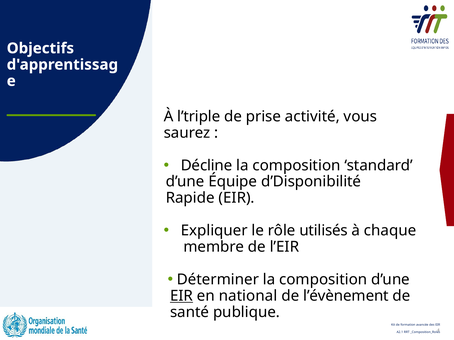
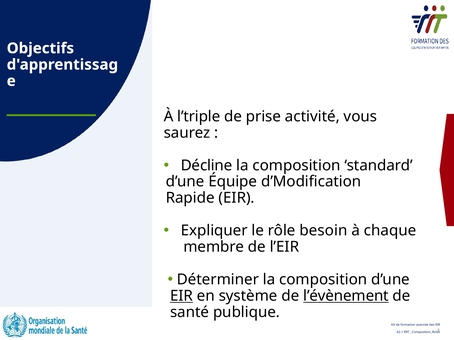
d’Disponibilité: d’Disponibilité -> d’Modification (311, 182)
utilisés: utilisés -> besoin (323, 231)
national: national -> système (248, 296)
l’évènement underline: none -> present (346, 296)
